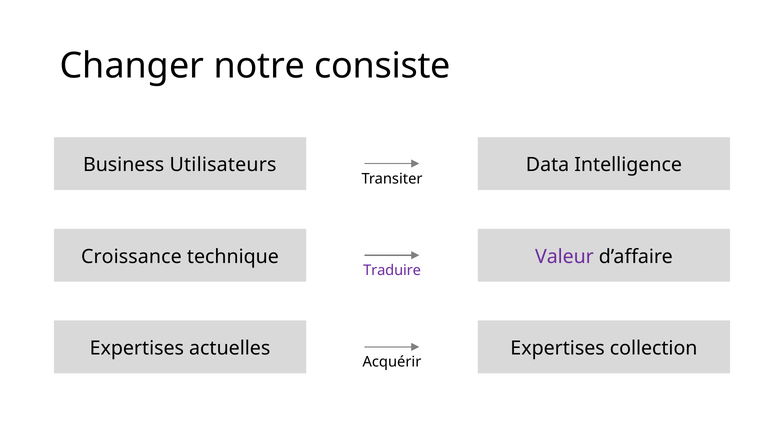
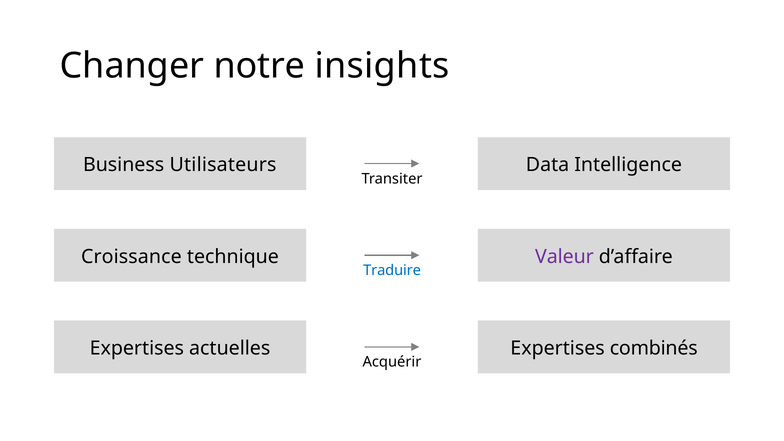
consiste: consiste -> insights (382, 66)
Traduire colour: purple -> blue (392, 270)
collection: collection -> combinés (654, 348)
